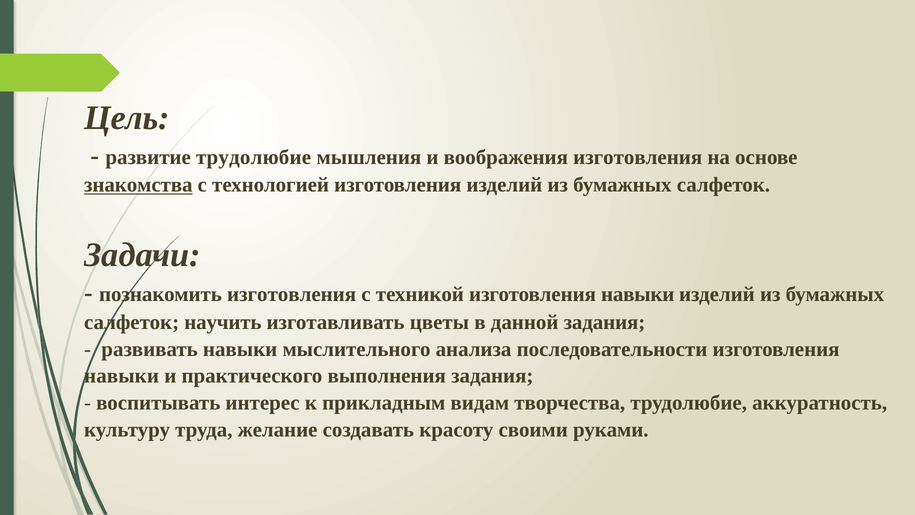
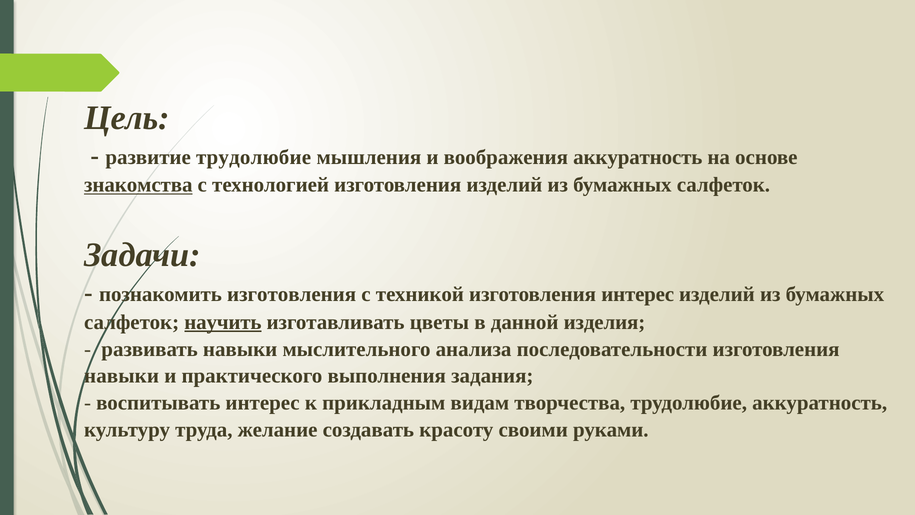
воображения изготовления: изготовления -> аккуратность (638, 157)
техникой изготовления навыки: навыки -> интерес (638, 294)
научить underline: none -> present (223, 322)
данной задания: задания -> изделия (604, 322)
